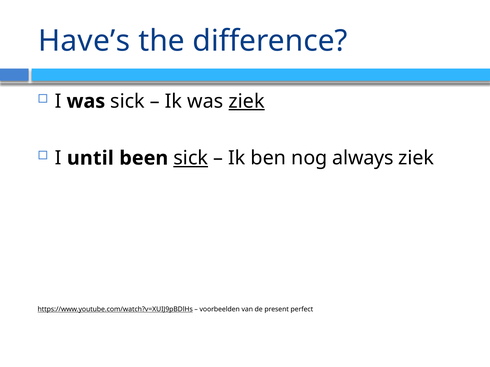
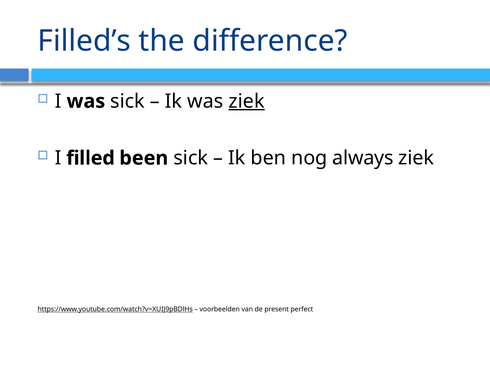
Have’s: Have’s -> Filled’s (84, 41)
until: until -> filled (91, 158)
sick underline: present -> none (191, 158)
